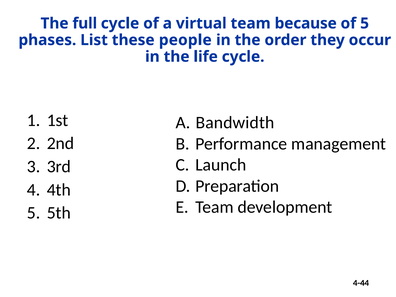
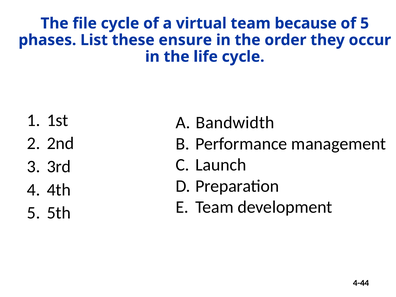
full: full -> file (85, 23)
people: people -> ensure (185, 40)
